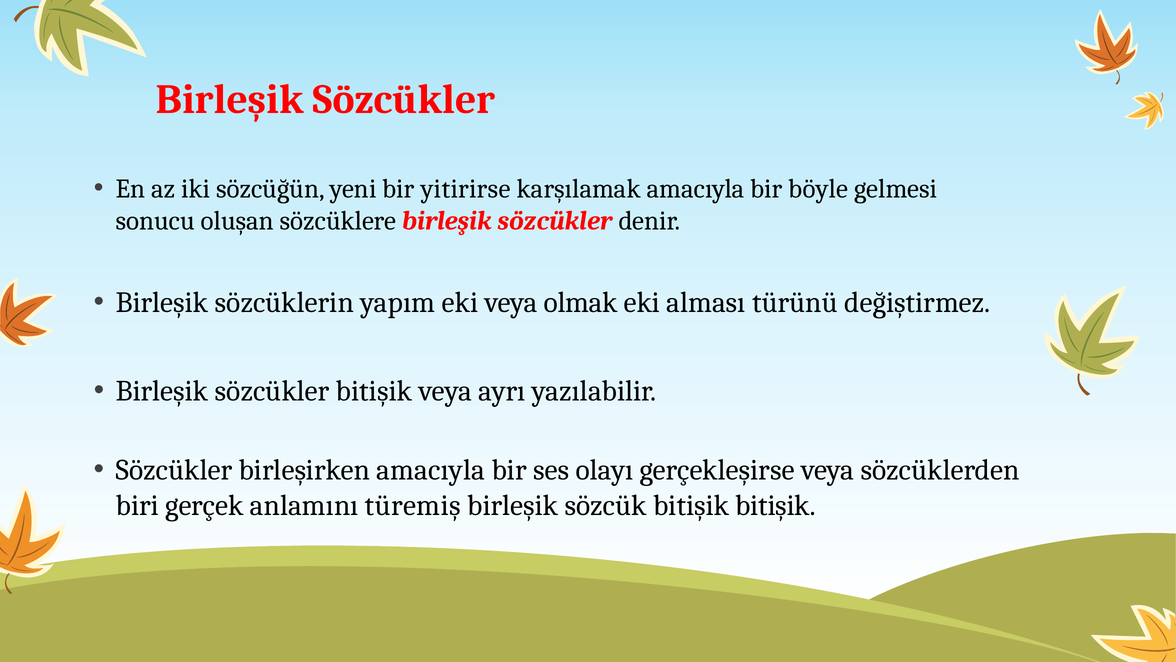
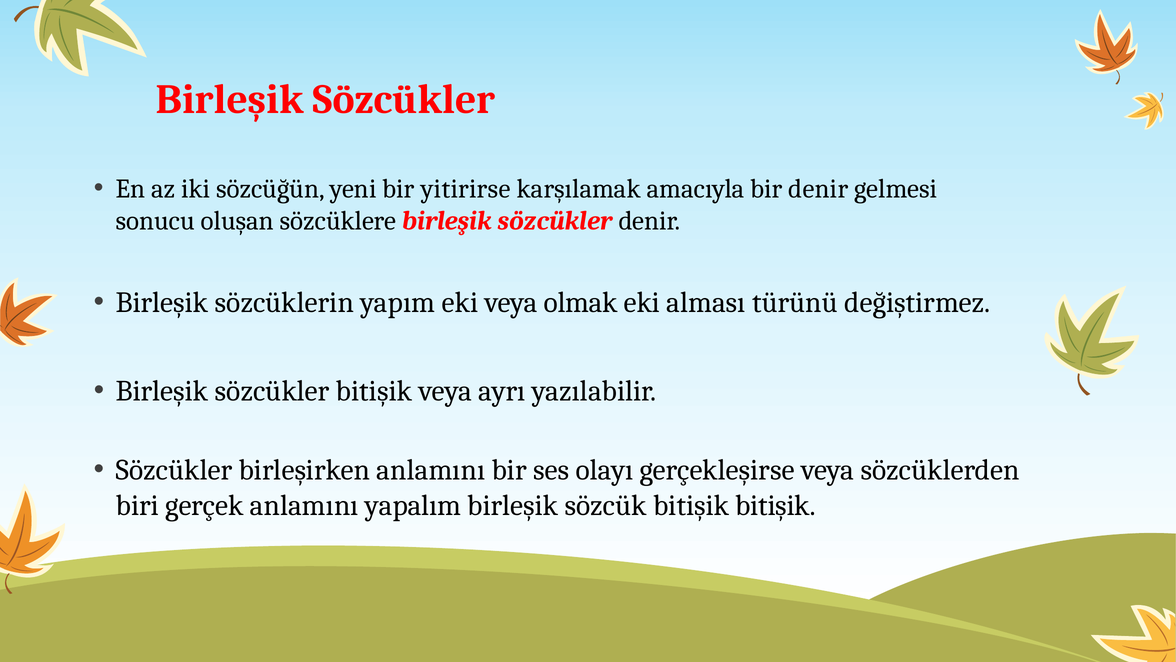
bir böyle: böyle -> denir (818, 189)
birleşirken amacıyla: amacıyla -> anlamını (431, 470)
türemiş: türemiş -> yapalım (413, 505)
